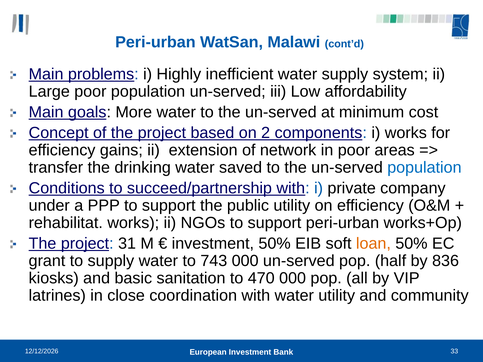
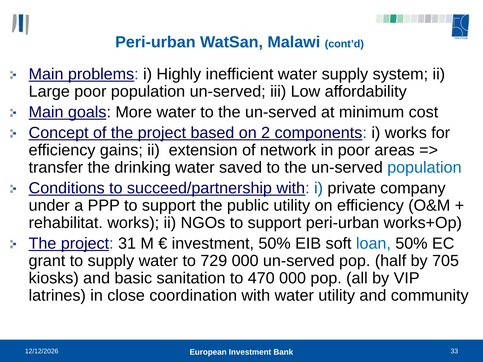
loan colour: orange -> blue (373, 244)
743: 743 -> 729 (214, 261)
836: 836 -> 705 (446, 261)
